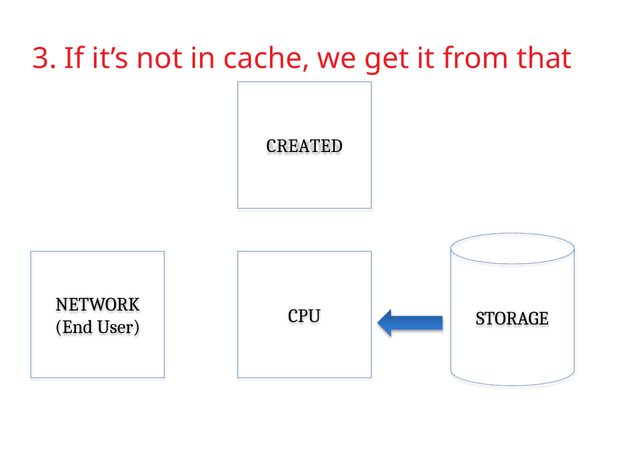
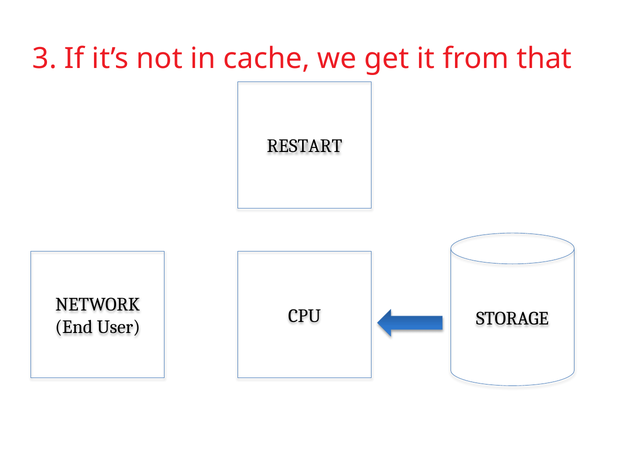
CREATED: CREATED -> RESTART (305, 146)
